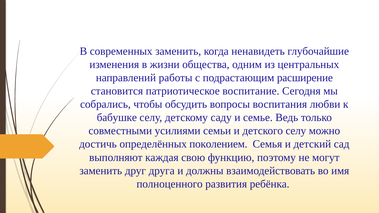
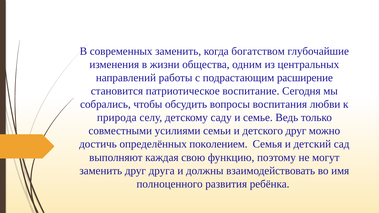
ненавидеть: ненавидеть -> богатством (258, 51)
бабушке: бабушке -> природа (117, 118)
детского селу: селу -> друг (296, 131)
